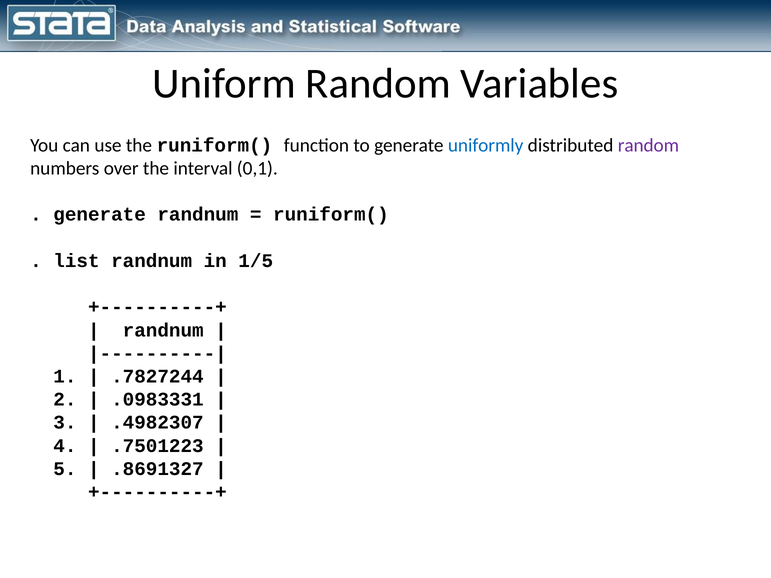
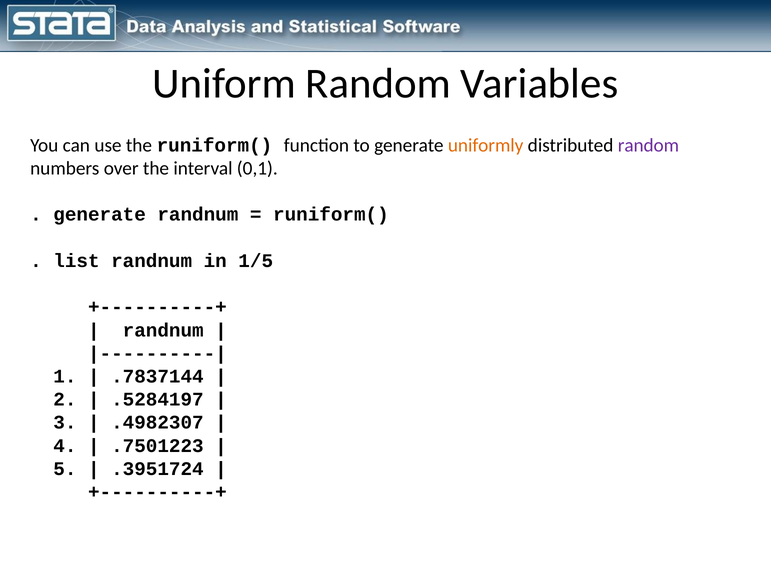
uniformly colour: blue -> orange (486, 145)
.7827244: .7827244 -> .7837144 (157, 377)
.0983331: .0983331 -> .5284197 (157, 400)
.8691327: .8691327 -> .3951724 (157, 469)
